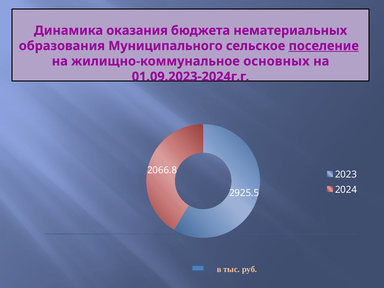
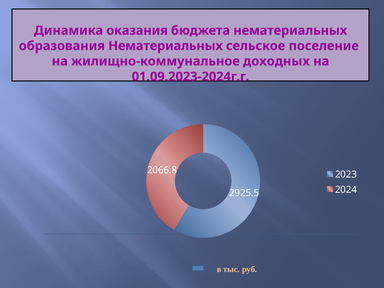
образования Муниципального: Муниципального -> Нематериальных (166, 46)
поселение underline: present -> none (324, 46)
основных: основных -> доходных (276, 61)
